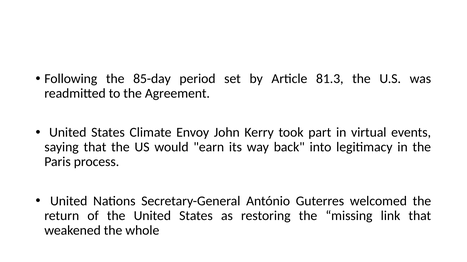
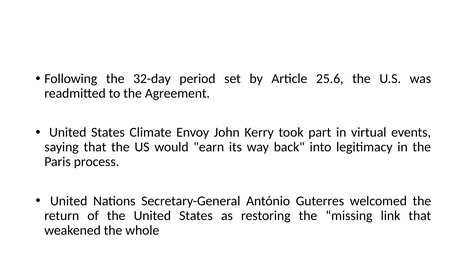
85-day: 85-day -> 32-day (152, 79)
81.3: 81.3 -> 25.6 (330, 79)
